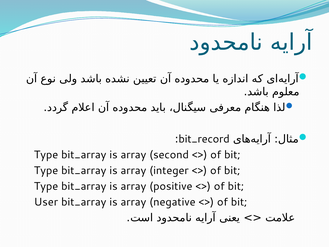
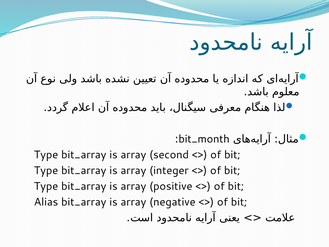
bit_record: bit_record -> bit_month (204, 139)
User: User -> Alias (46, 202)
